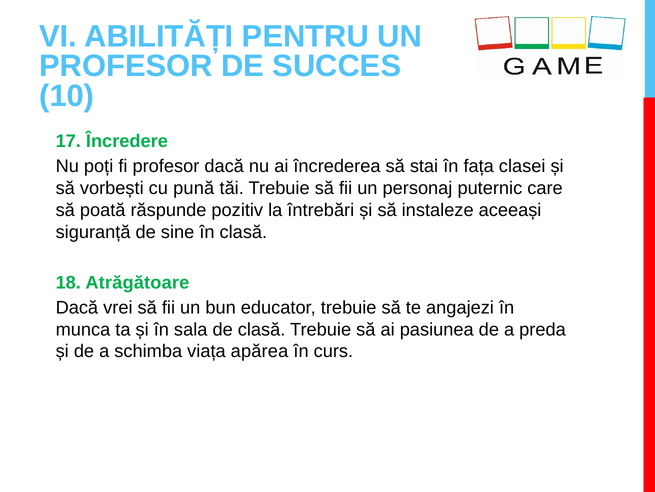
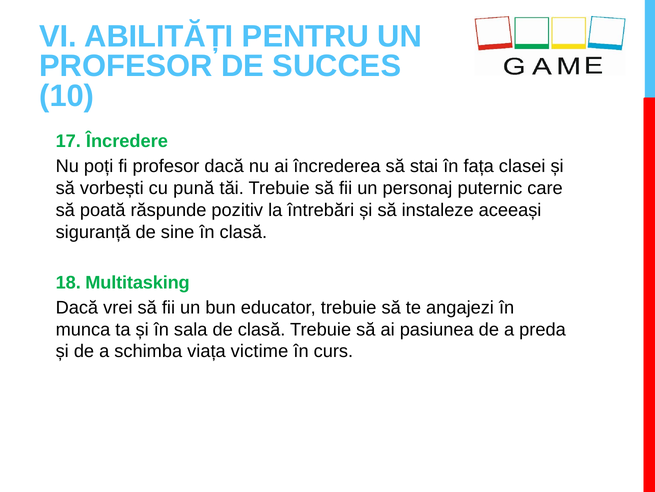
Atrăgătoare: Atrăgătoare -> Multitasking (138, 282)
apărea: apărea -> victime (259, 351)
